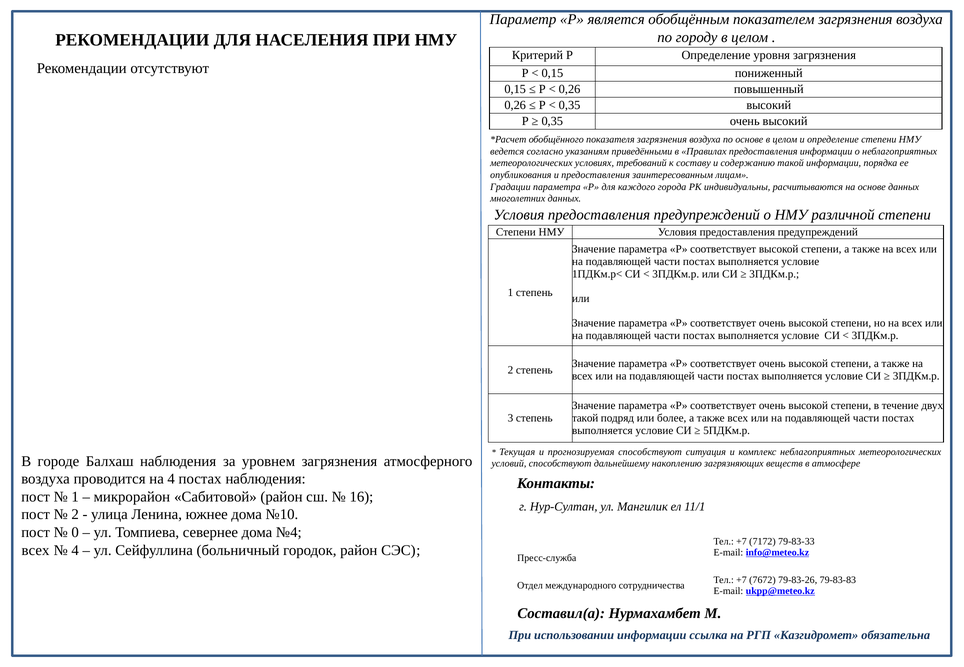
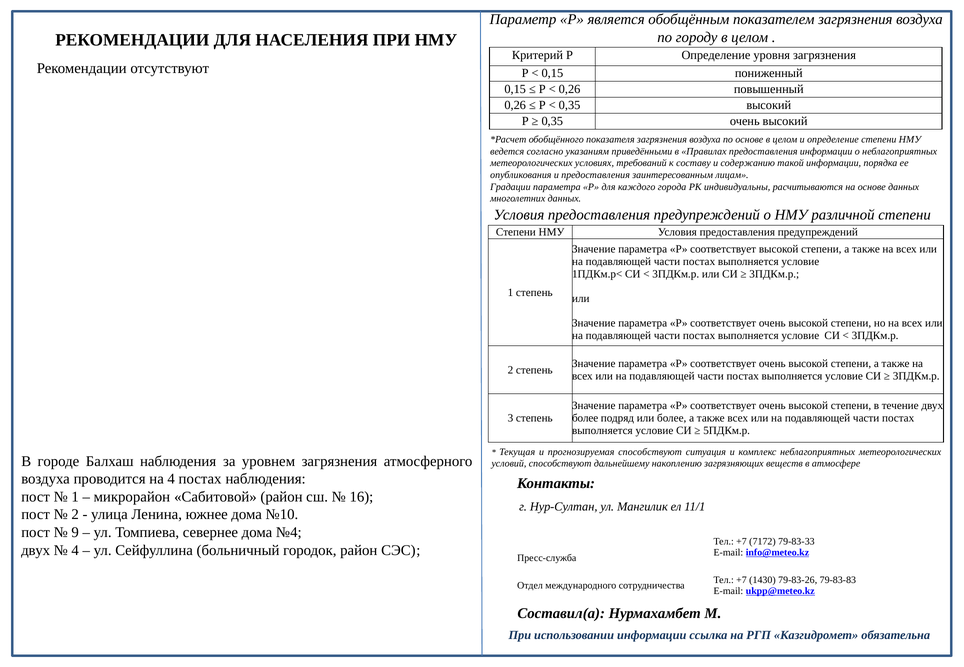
такой: такой -> более (585, 418)
0: 0 -> 9 (75, 533)
всех: всех -> двух (36, 550)
7672: 7672 -> 1430 (762, 580)
